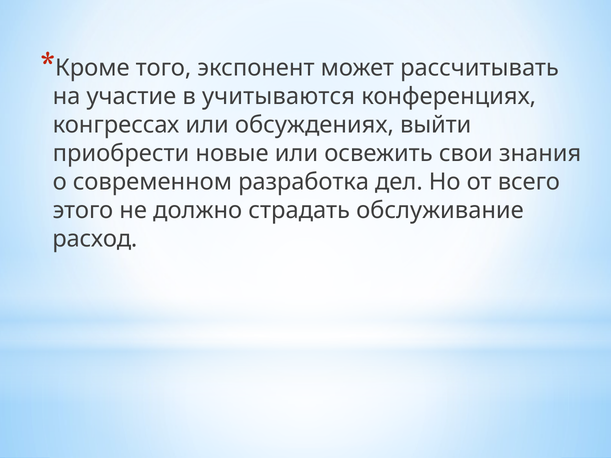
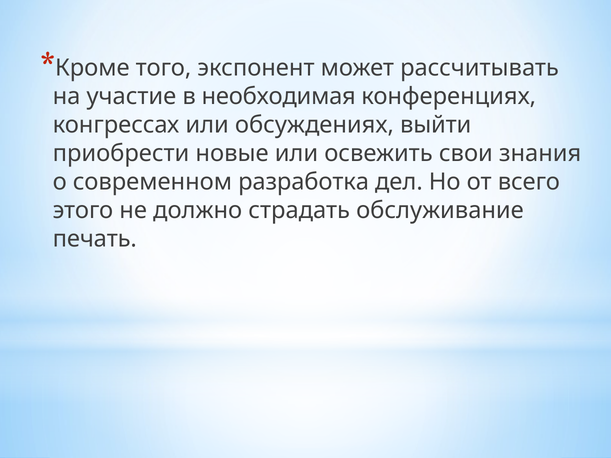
учитываются: учитываются -> необходимая (279, 96)
расход: расход -> печать (95, 239)
